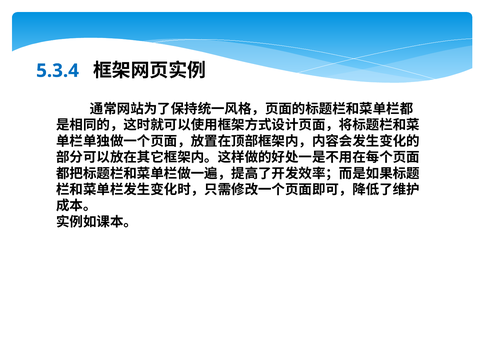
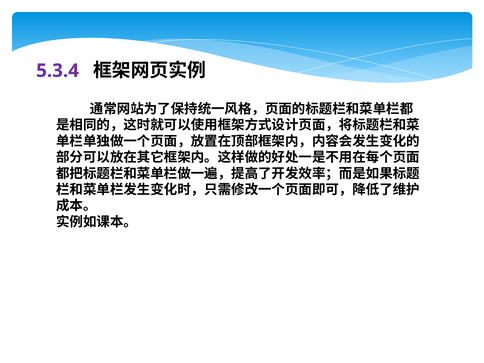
5.3.4 colour: blue -> purple (58, 71)
